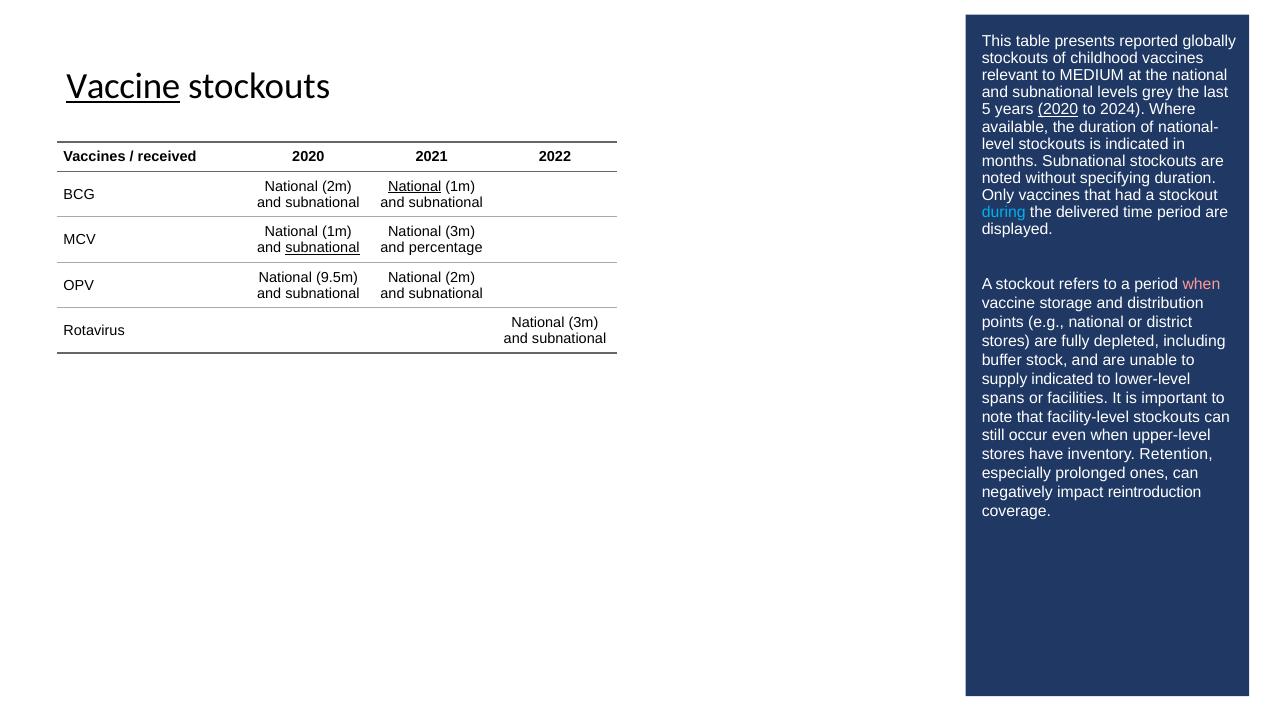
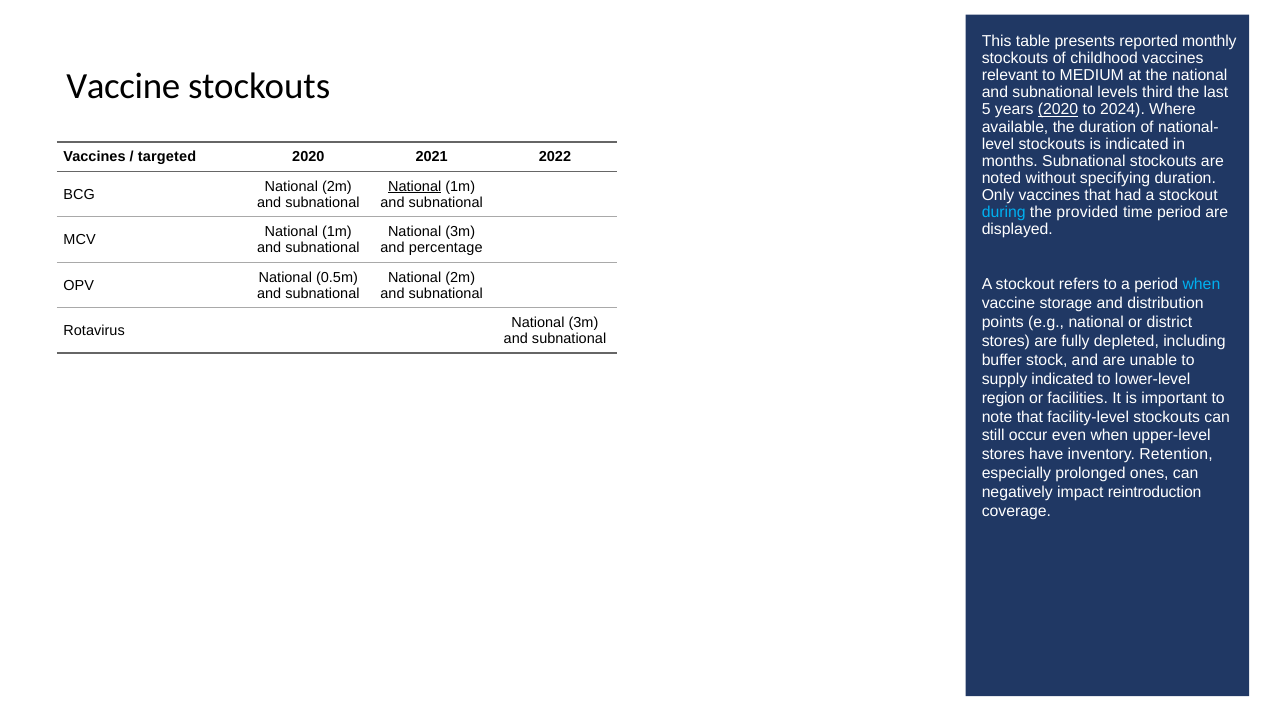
globally: globally -> monthly (1209, 42)
Vaccine underline: present -> none (123, 86)
grey: grey -> third (1158, 93)
received: received -> targeted (167, 157)
delivered: delivered -> provided (1087, 212)
subnational underline: present -> none (322, 248)
9.5m: 9.5m -> 0.5m (337, 277)
when colour: pink -> light blue (1201, 284)
spans: spans -> region (1003, 398)
